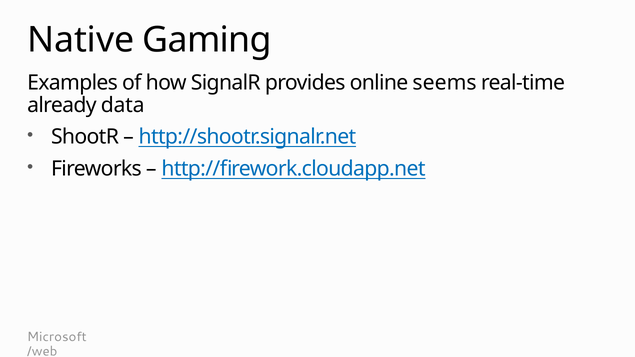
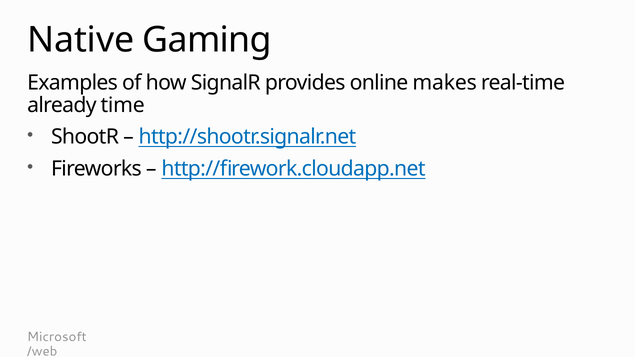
seems: seems -> makes (445, 83)
data: data -> time (123, 106)
